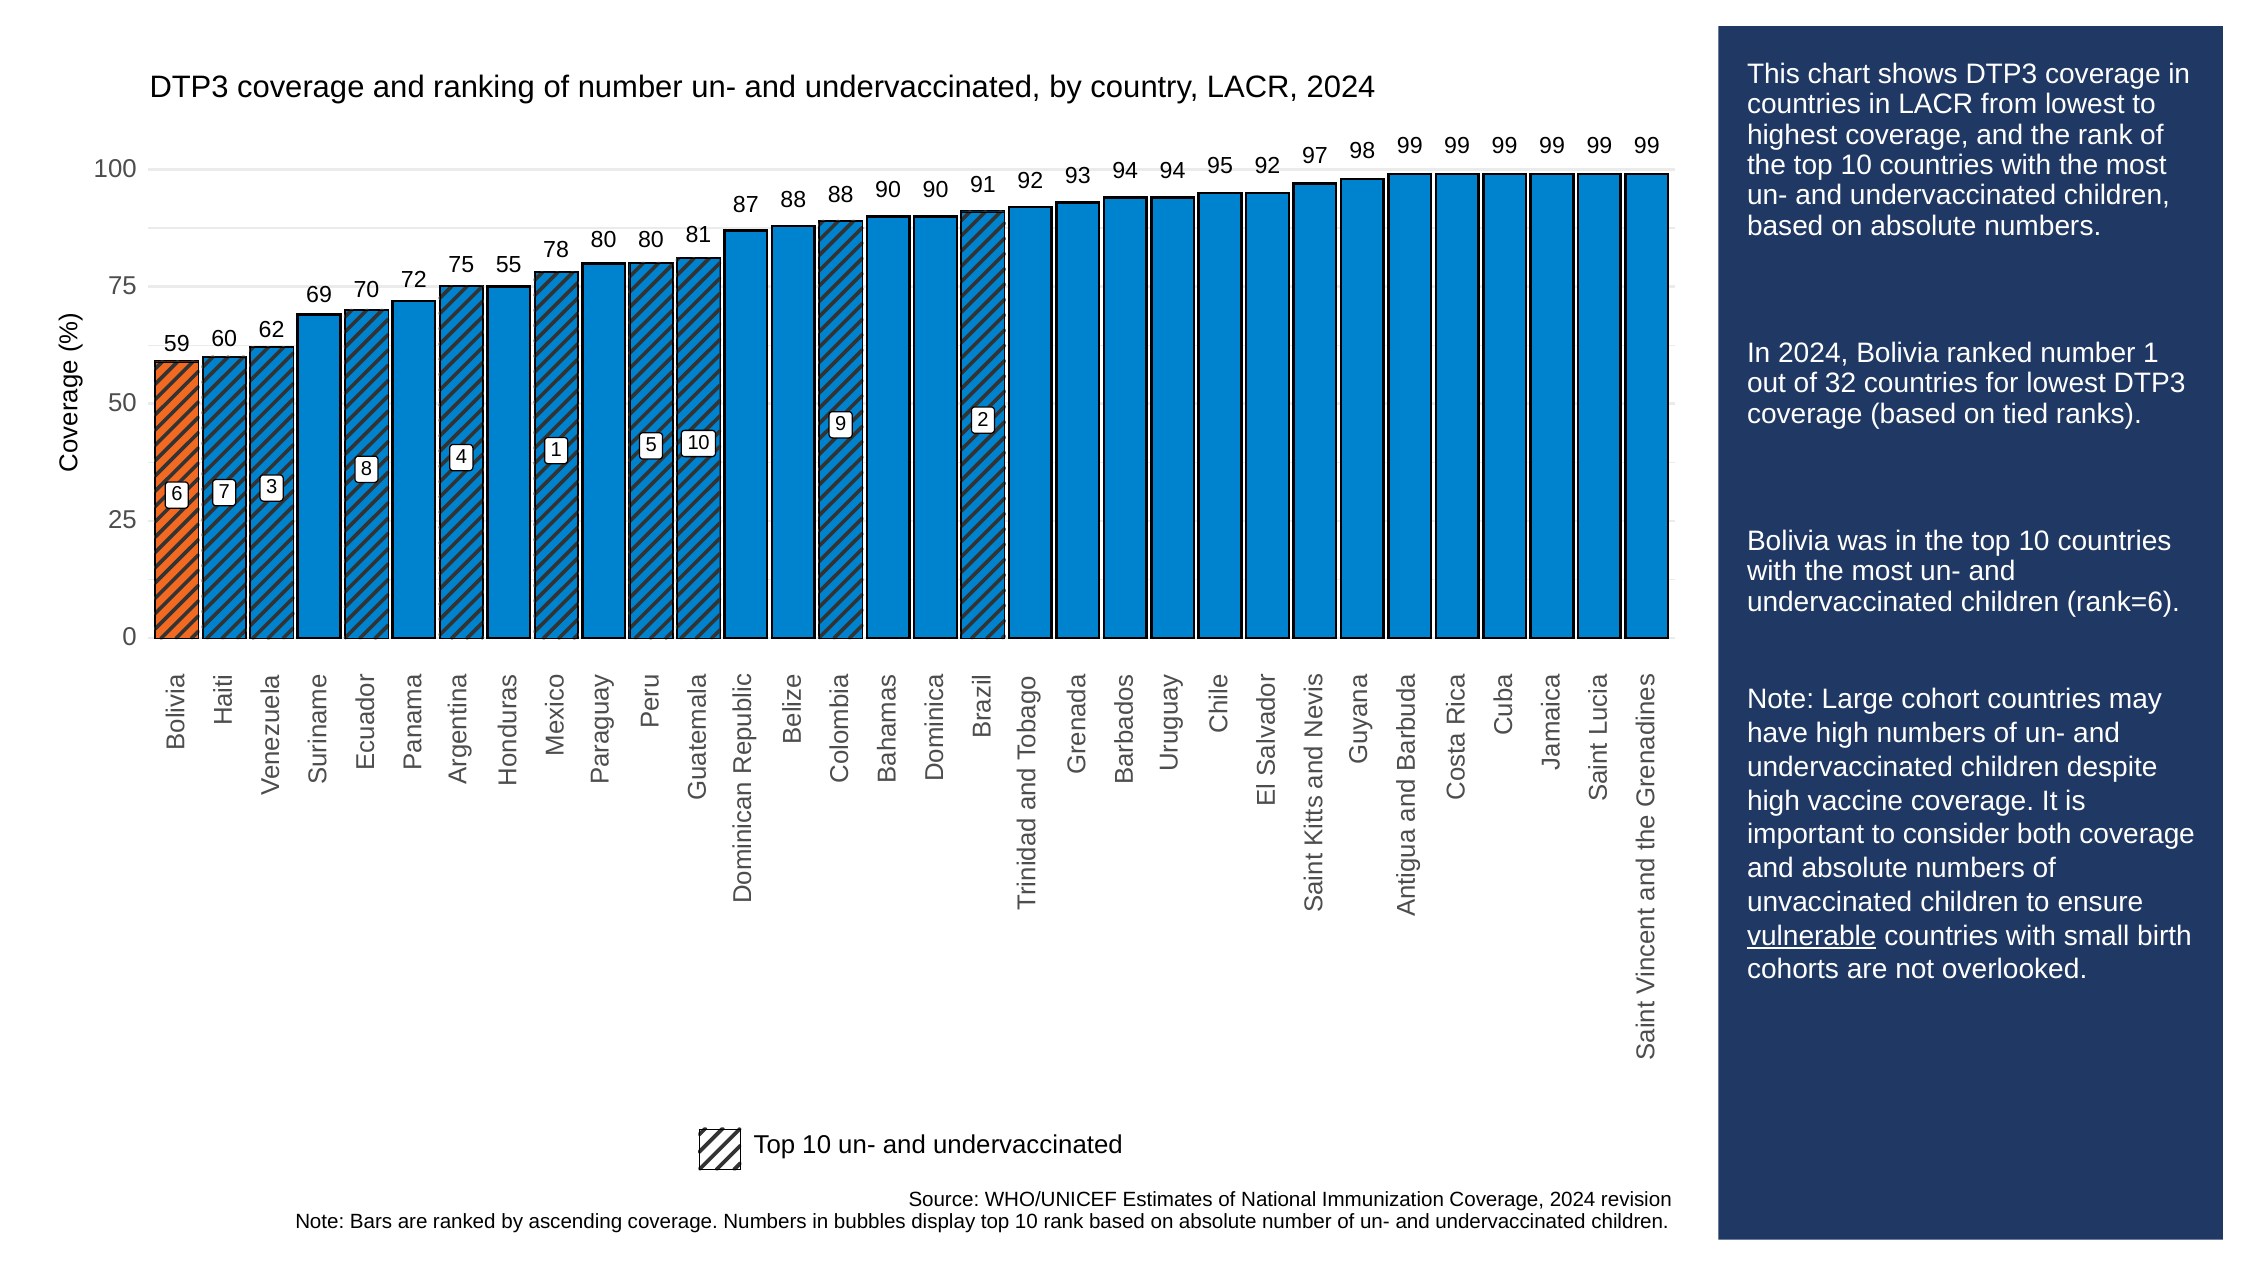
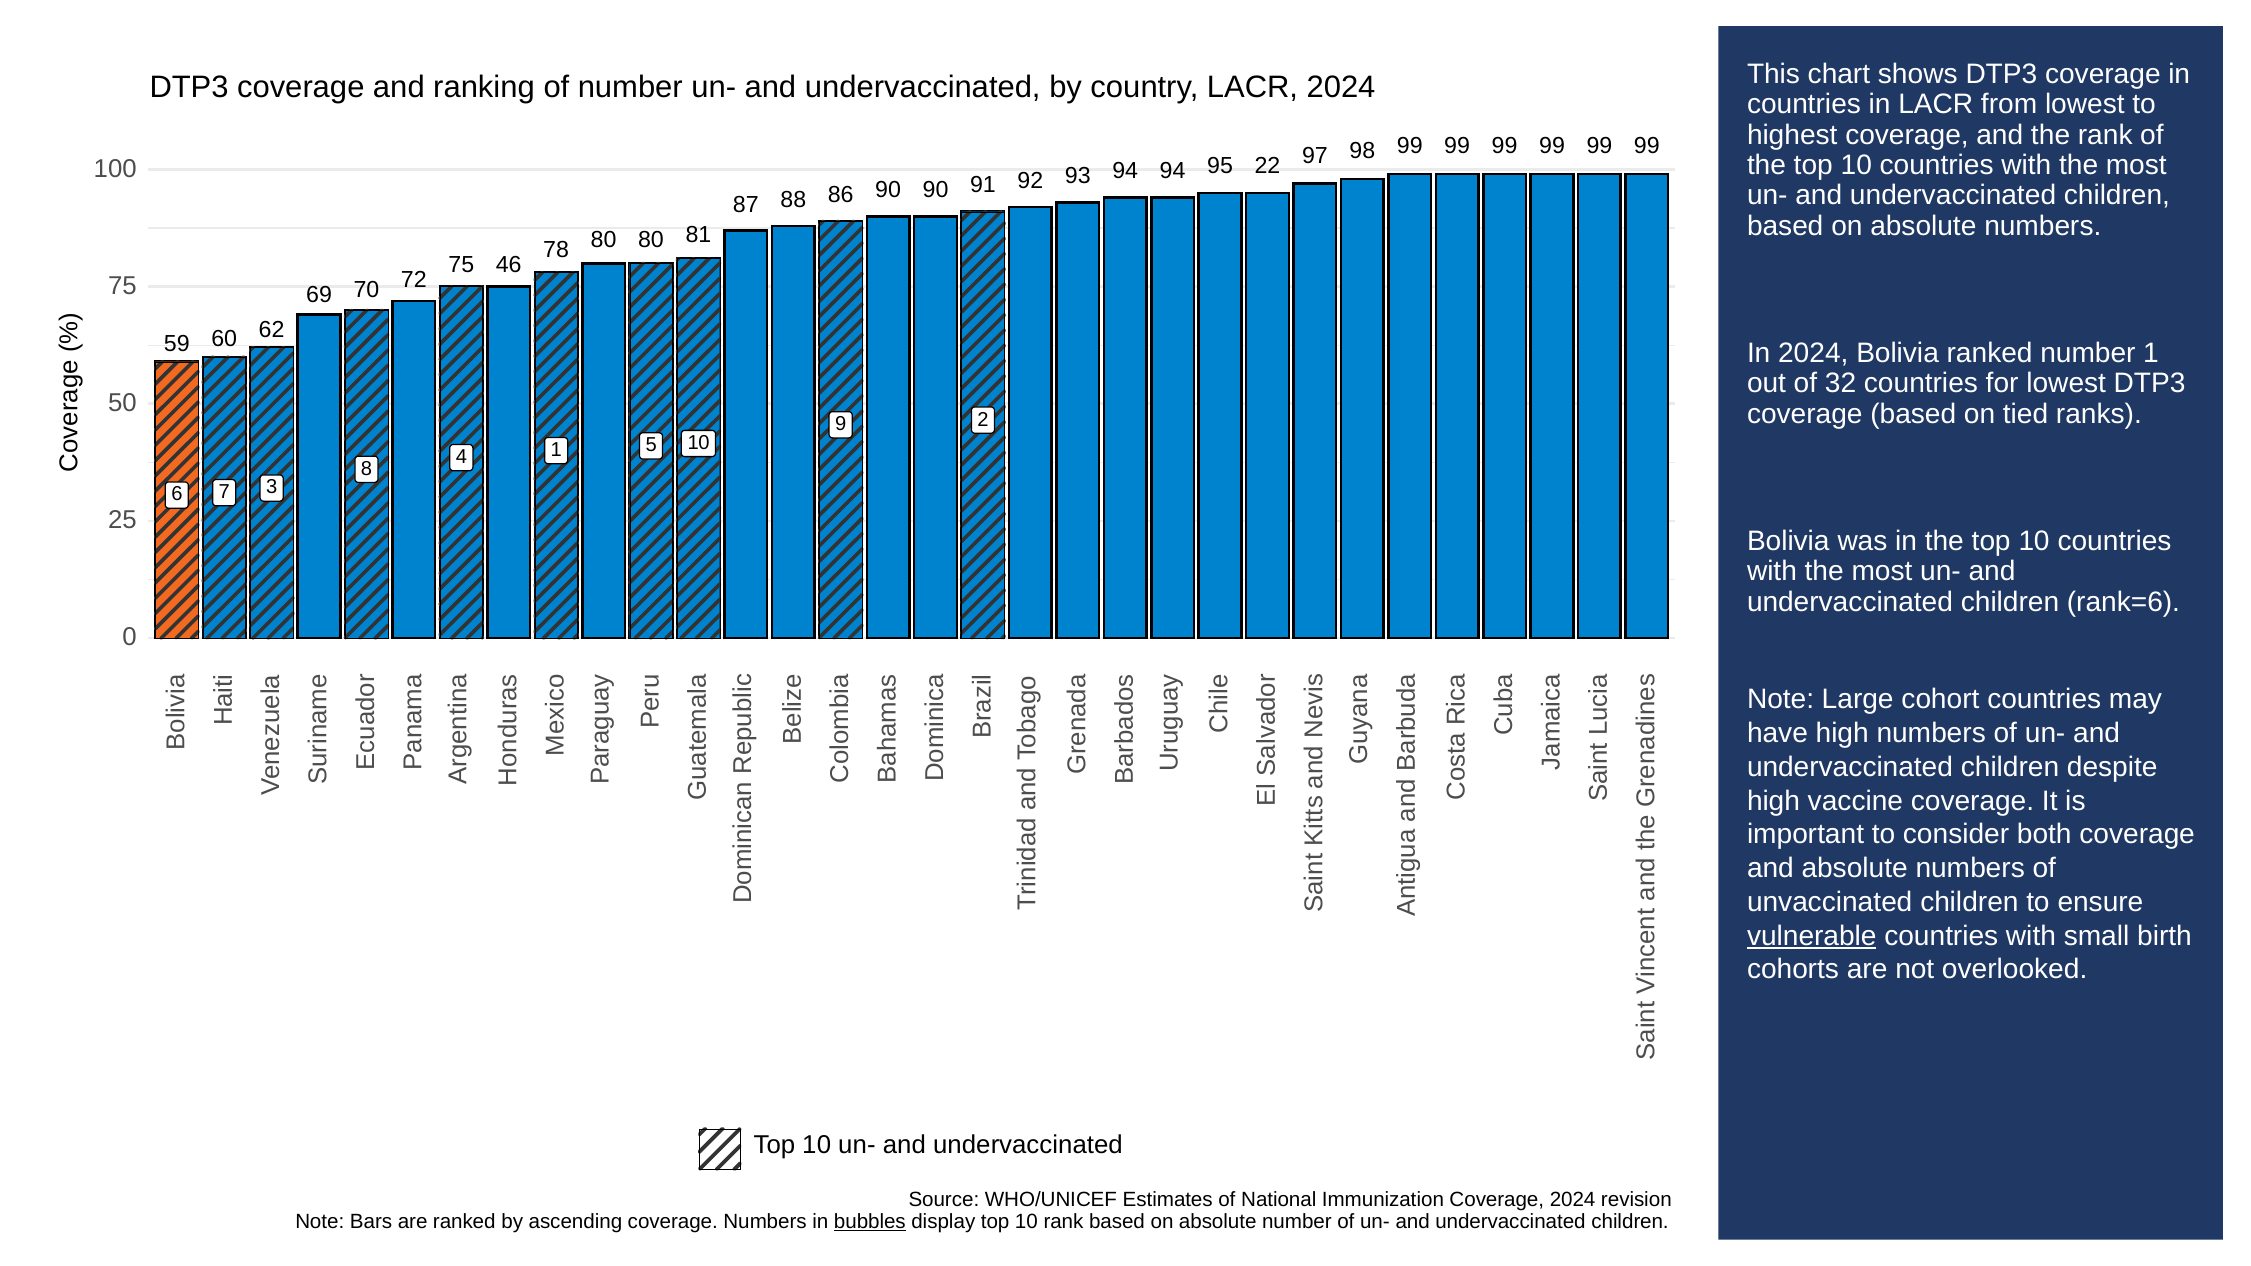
95 92: 92 -> 22 (1267, 166)
88 88: 88 -> 86 (841, 195)
55: 55 -> 46 (509, 265)
bubbles underline: none -> present (870, 1222)
